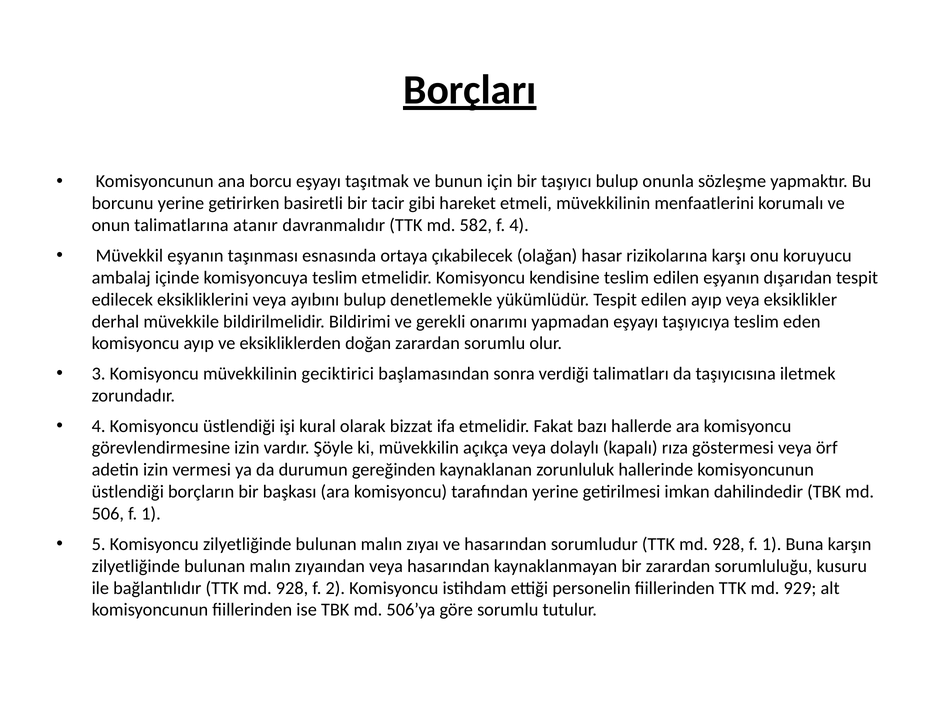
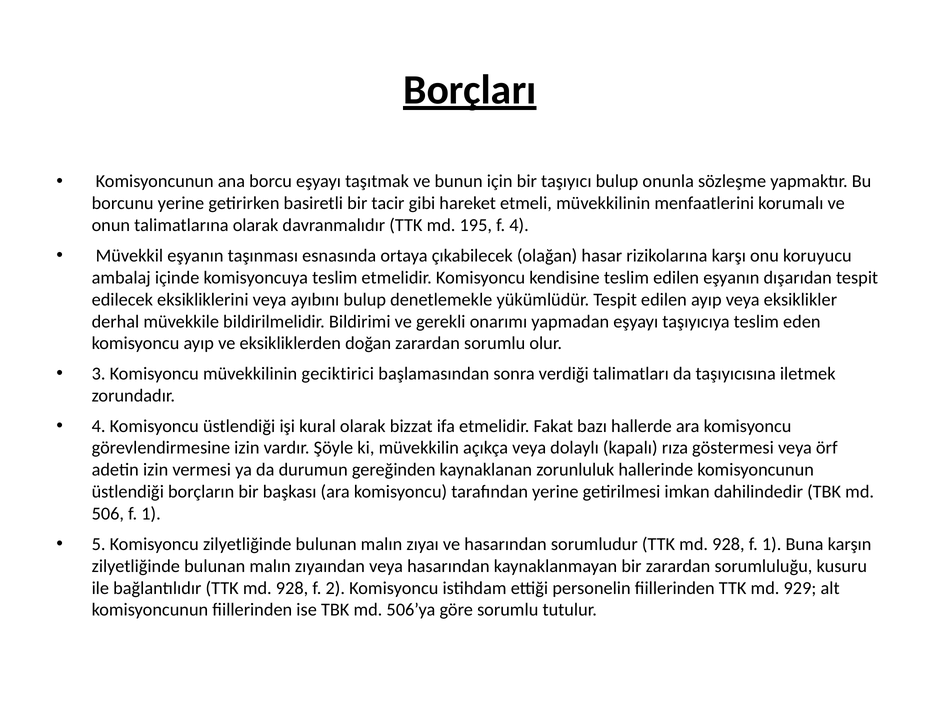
talimatlarına atanır: atanır -> olarak (256, 225)
582: 582 -> 195 (476, 225)
